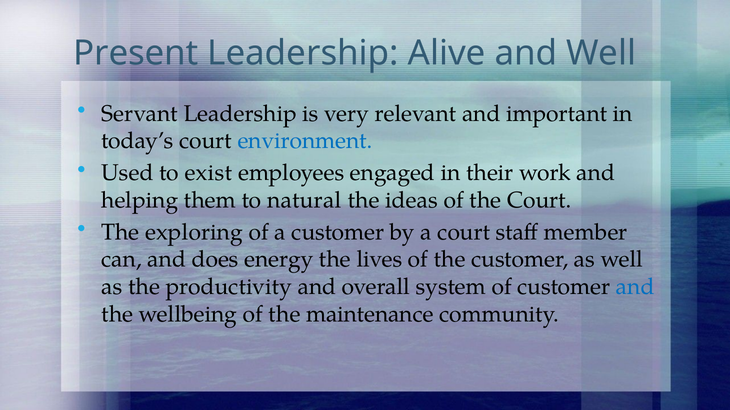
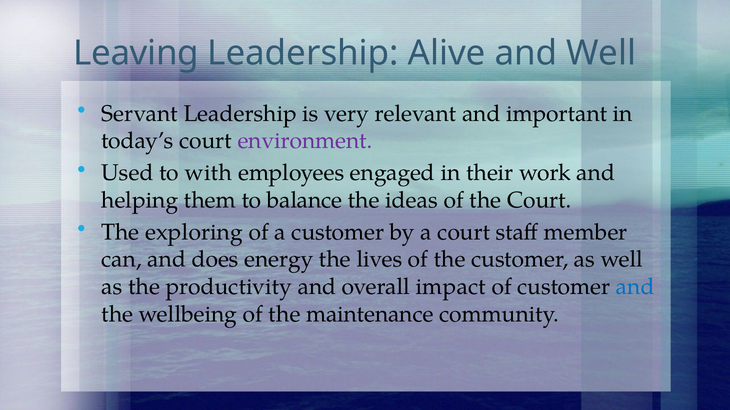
Present: Present -> Leaving (136, 53)
environment colour: blue -> purple (305, 141)
exist: exist -> with (208, 173)
natural: natural -> balance (305, 200)
system: system -> impact (451, 287)
